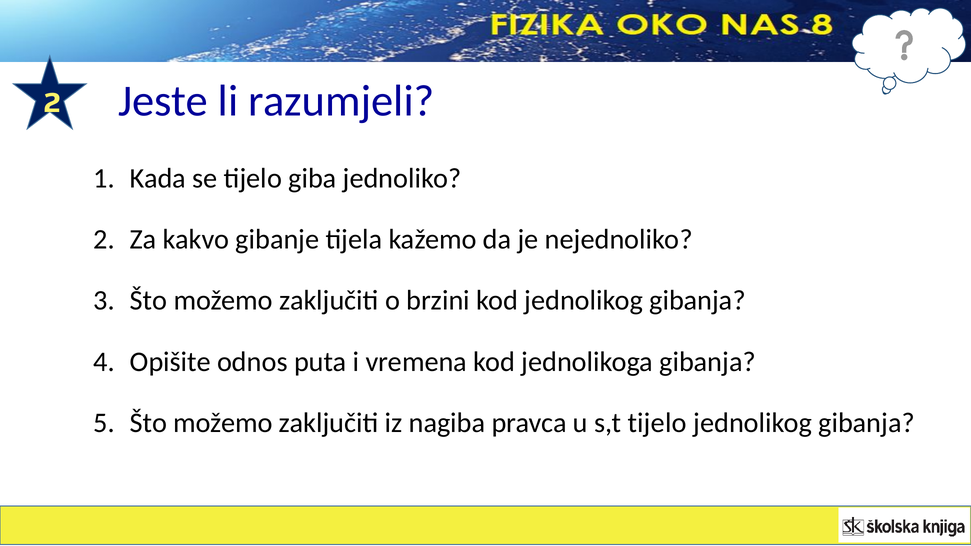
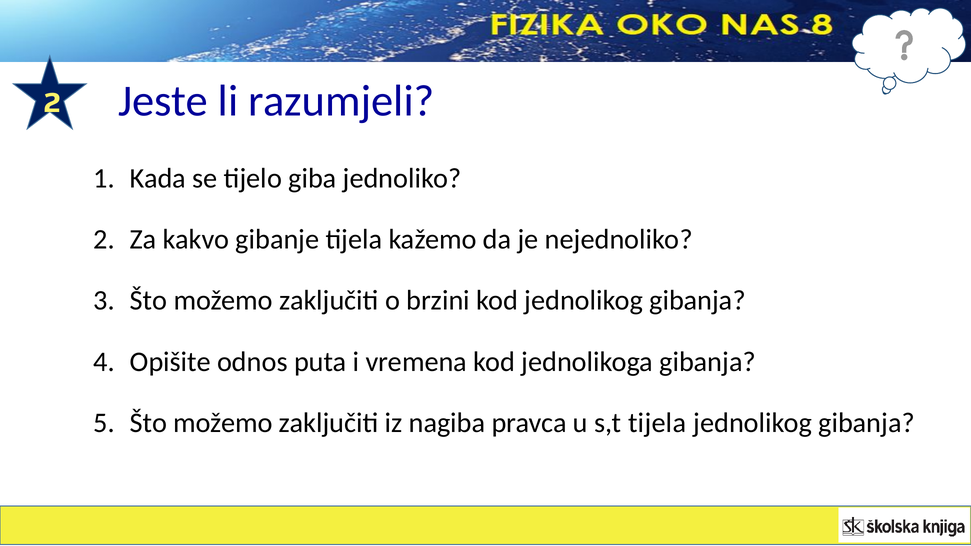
s,t tijelo: tijelo -> tijela (657, 423)
